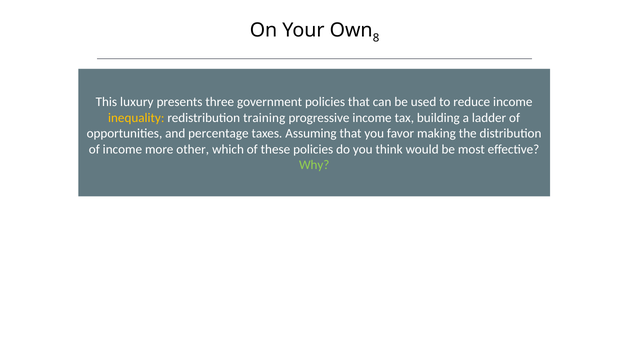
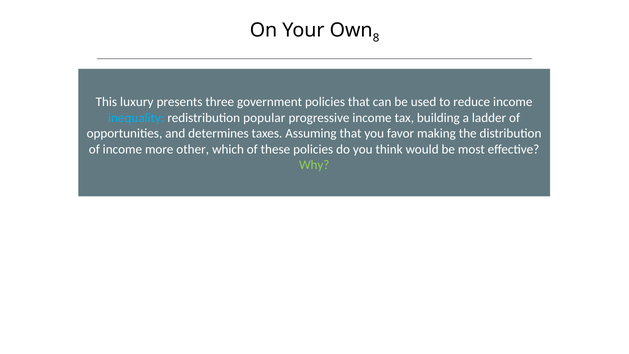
inequality colour: yellow -> light blue (136, 118)
training: training -> popular (264, 118)
percentage: percentage -> determines (218, 133)
